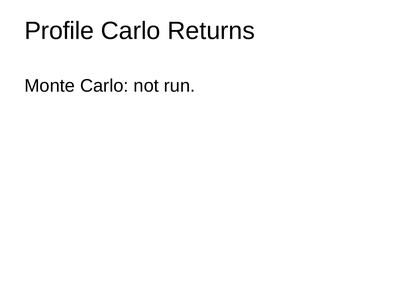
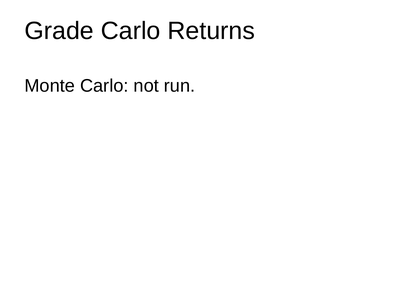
Profile: Profile -> Grade (59, 31)
